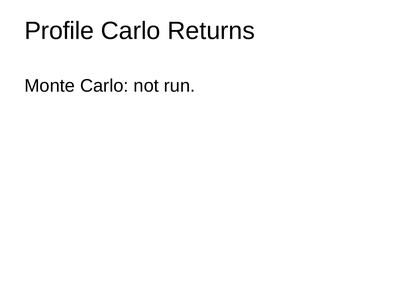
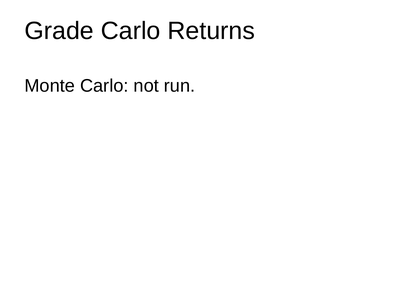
Profile: Profile -> Grade (59, 31)
